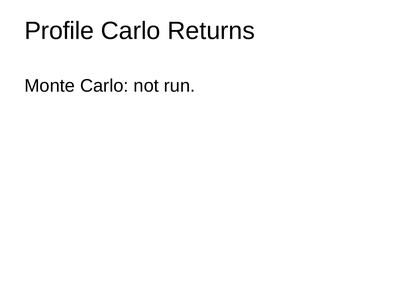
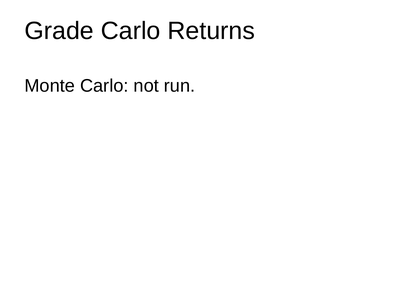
Profile: Profile -> Grade (59, 31)
